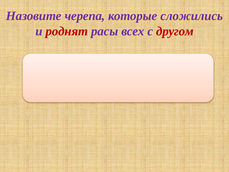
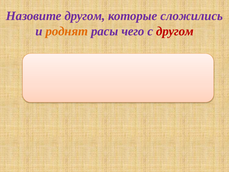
Назовите черепа: черепа -> другом (85, 16)
роднят colour: red -> orange (67, 31)
расы всех: всех -> чего (133, 31)
